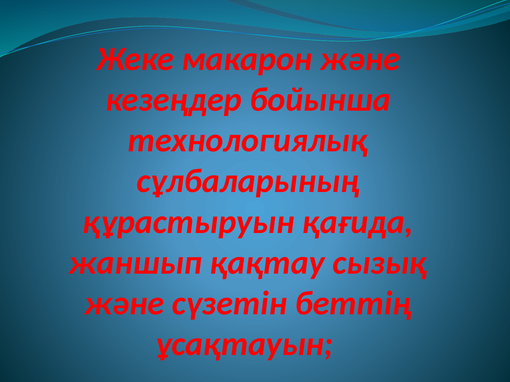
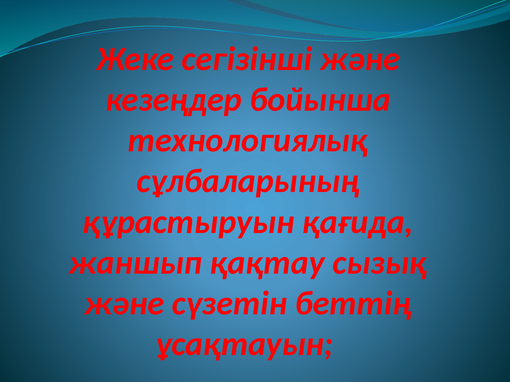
макарон: макарон -> сегiзiншi (247, 59)
